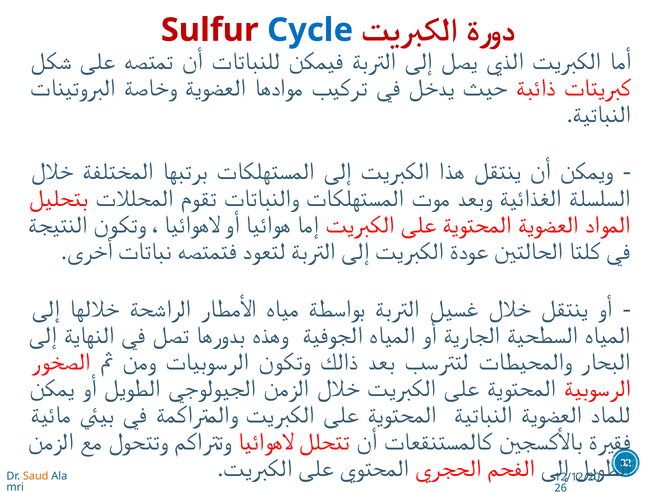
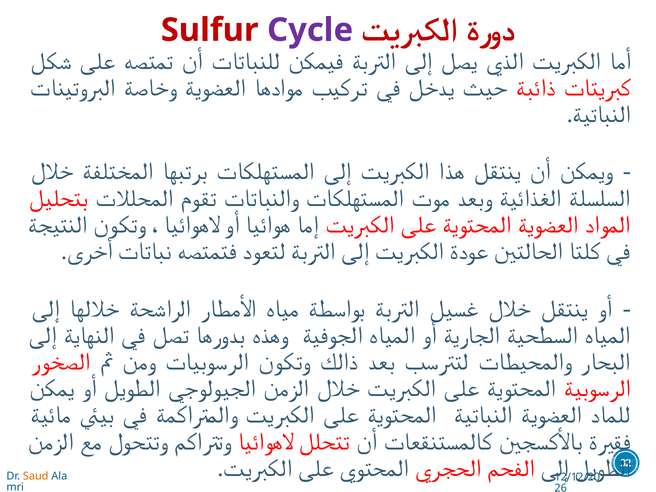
Cycle colour: blue -> purple (310, 30)
